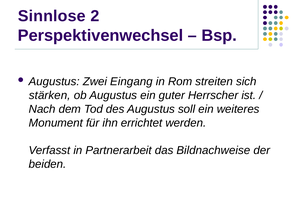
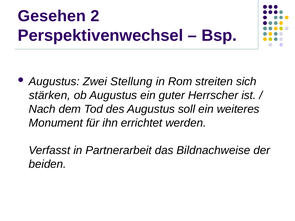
Sinnlose: Sinnlose -> Gesehen (52, 16)
Eingang: Eingang -> Stellung (131, 82)
